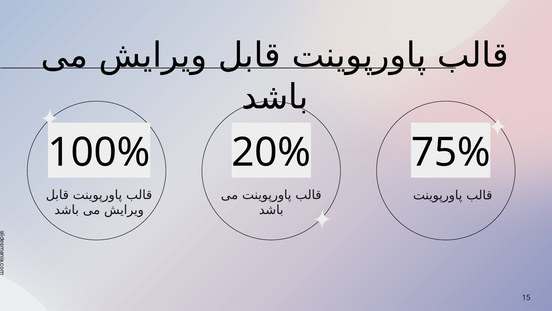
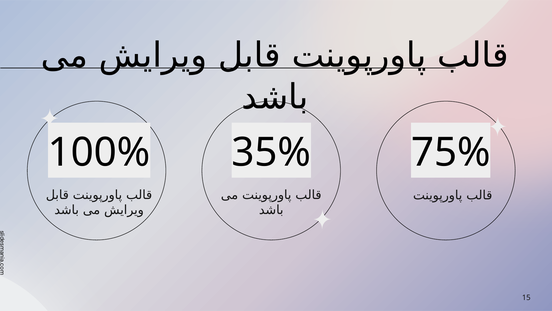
20%: 20% -> 35% (271, 152)
